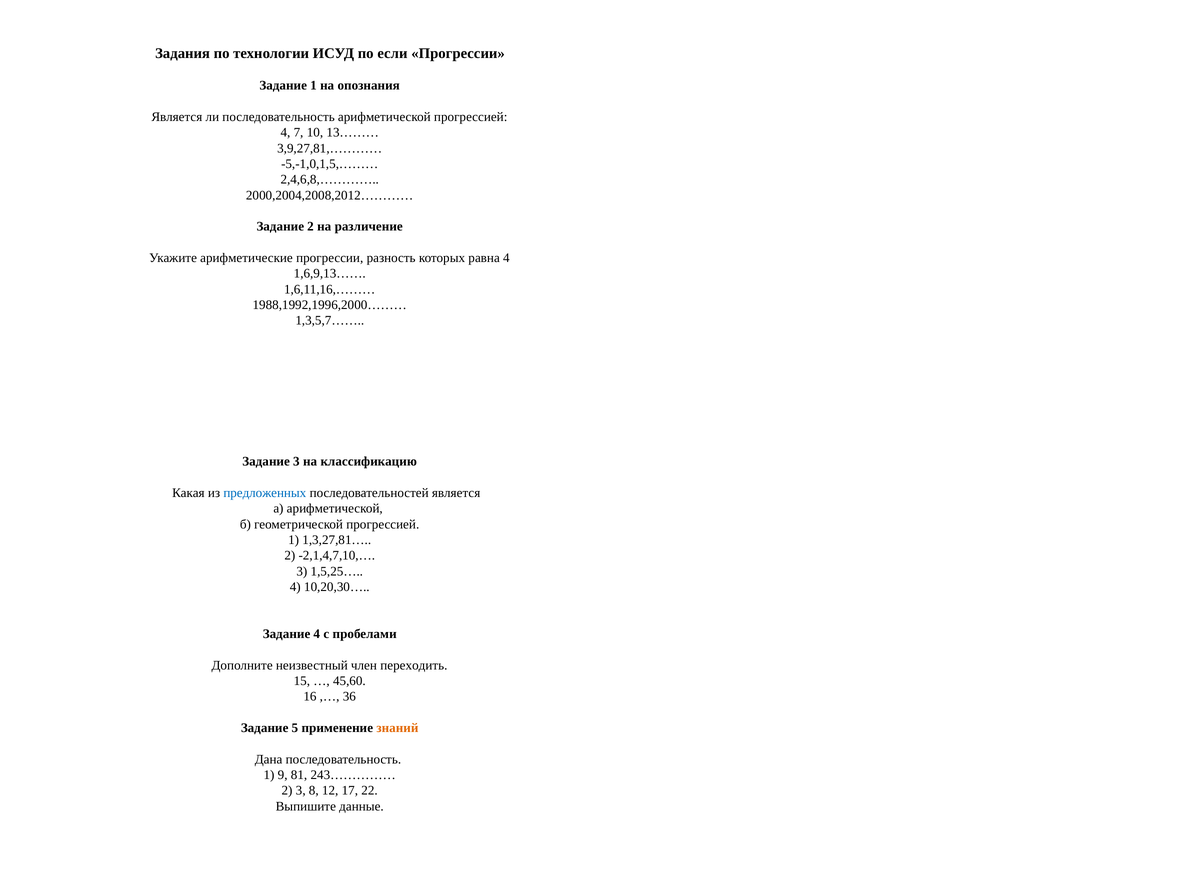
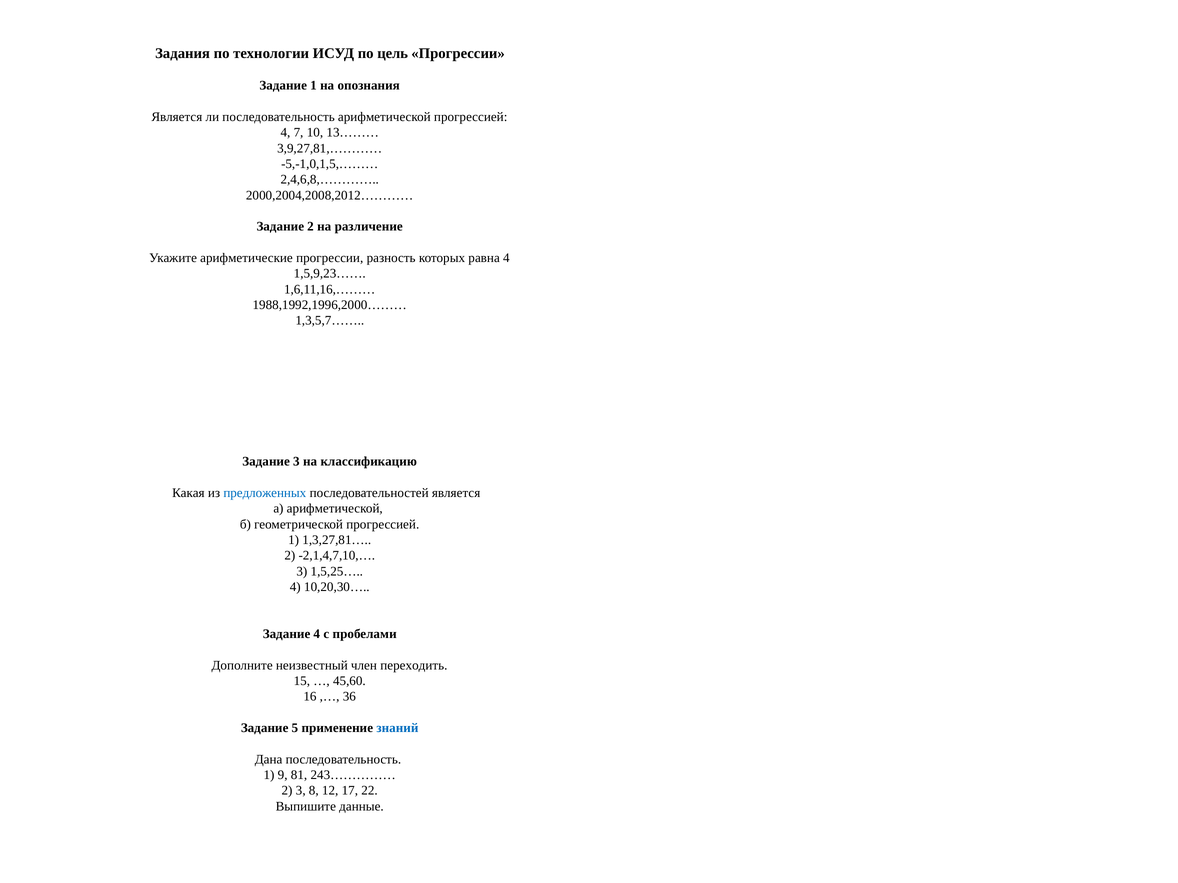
если: если -> цель (393, 53)
1,6,9,13……: 1,6,9,13…… -> 1,5,9,23…… (330, 274)
знаний colour: orange -> blue (397, 728)
